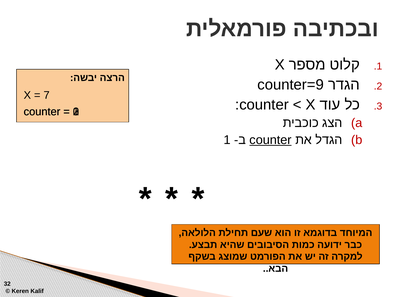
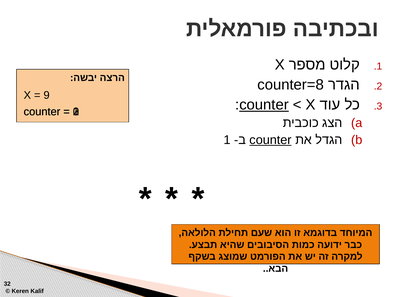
counter=9: counter=9 -> counter=8 (291, 85)
7: 7 -> 9 (47, 95)
counter underline: none -> present (264, 105)
